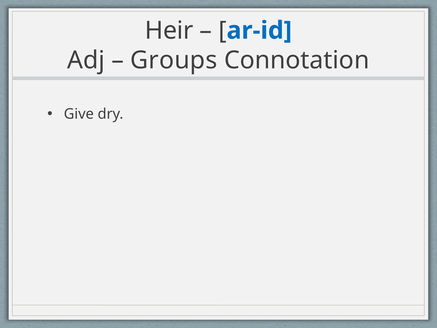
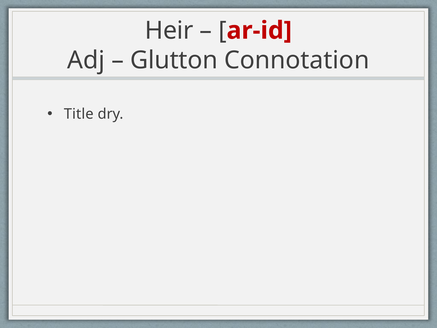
ar-id colour: blue -> red (259, 31)
Groups: Groups -> Glutton (174, 60)
Give: Give -> Title (79, 114)
